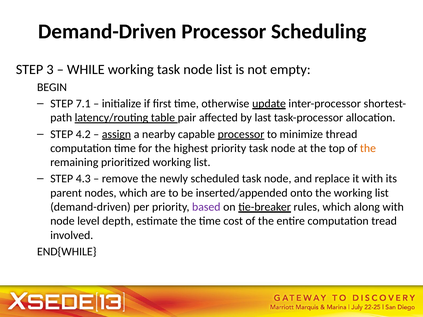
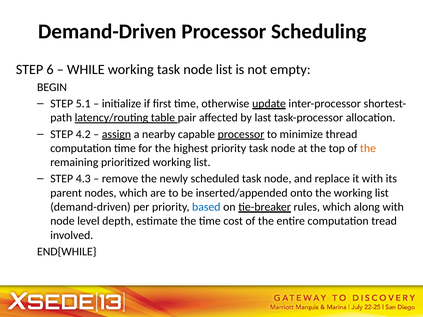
3: 3 -> 6 (50, 70)
7.1: 7.1 -> 5.1 (83, 104)
based colour: purple -> blue (206, 207)
